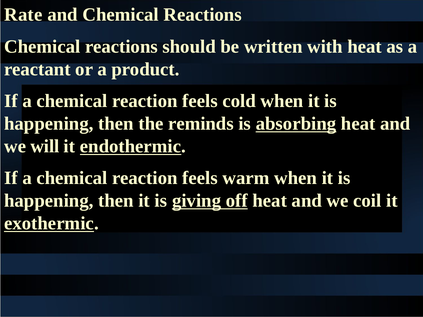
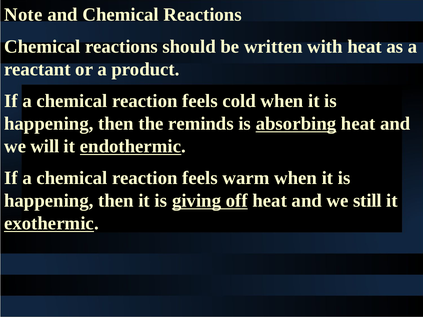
Rate: Rate -> Note (23, 15)
coil: coil -> still (367, 201)
